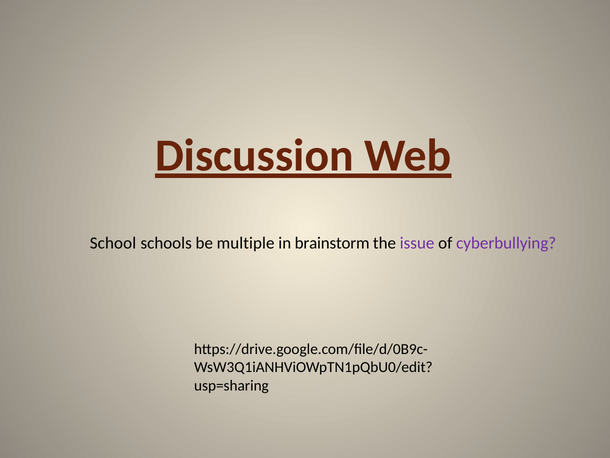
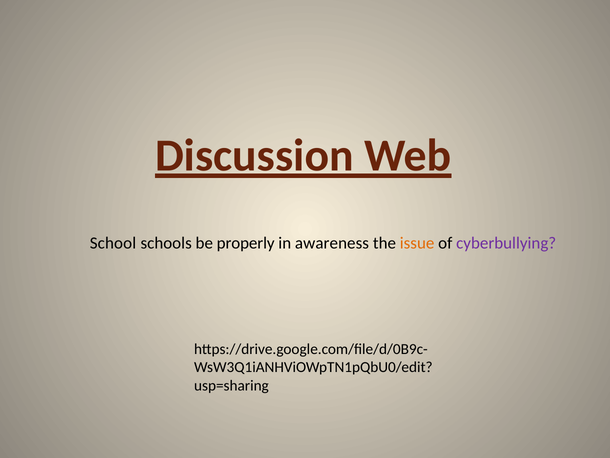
multiple: multiple -> properly (246, 243)
brainstorm: brainstorm -> awareness (332, 243)
issue colour: purple -> orange (417, 243)
